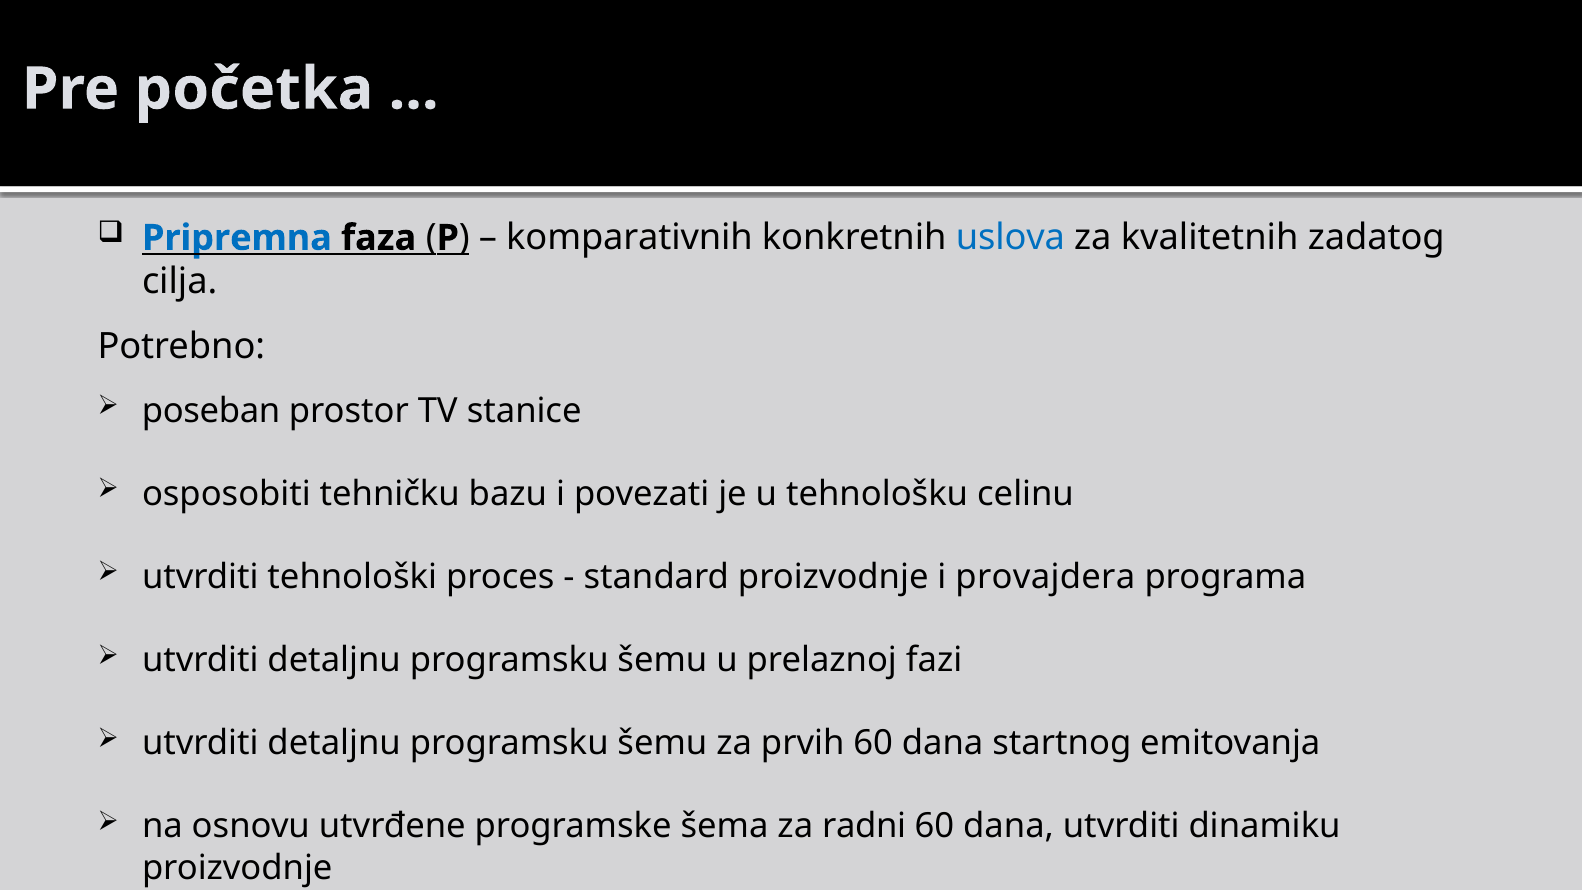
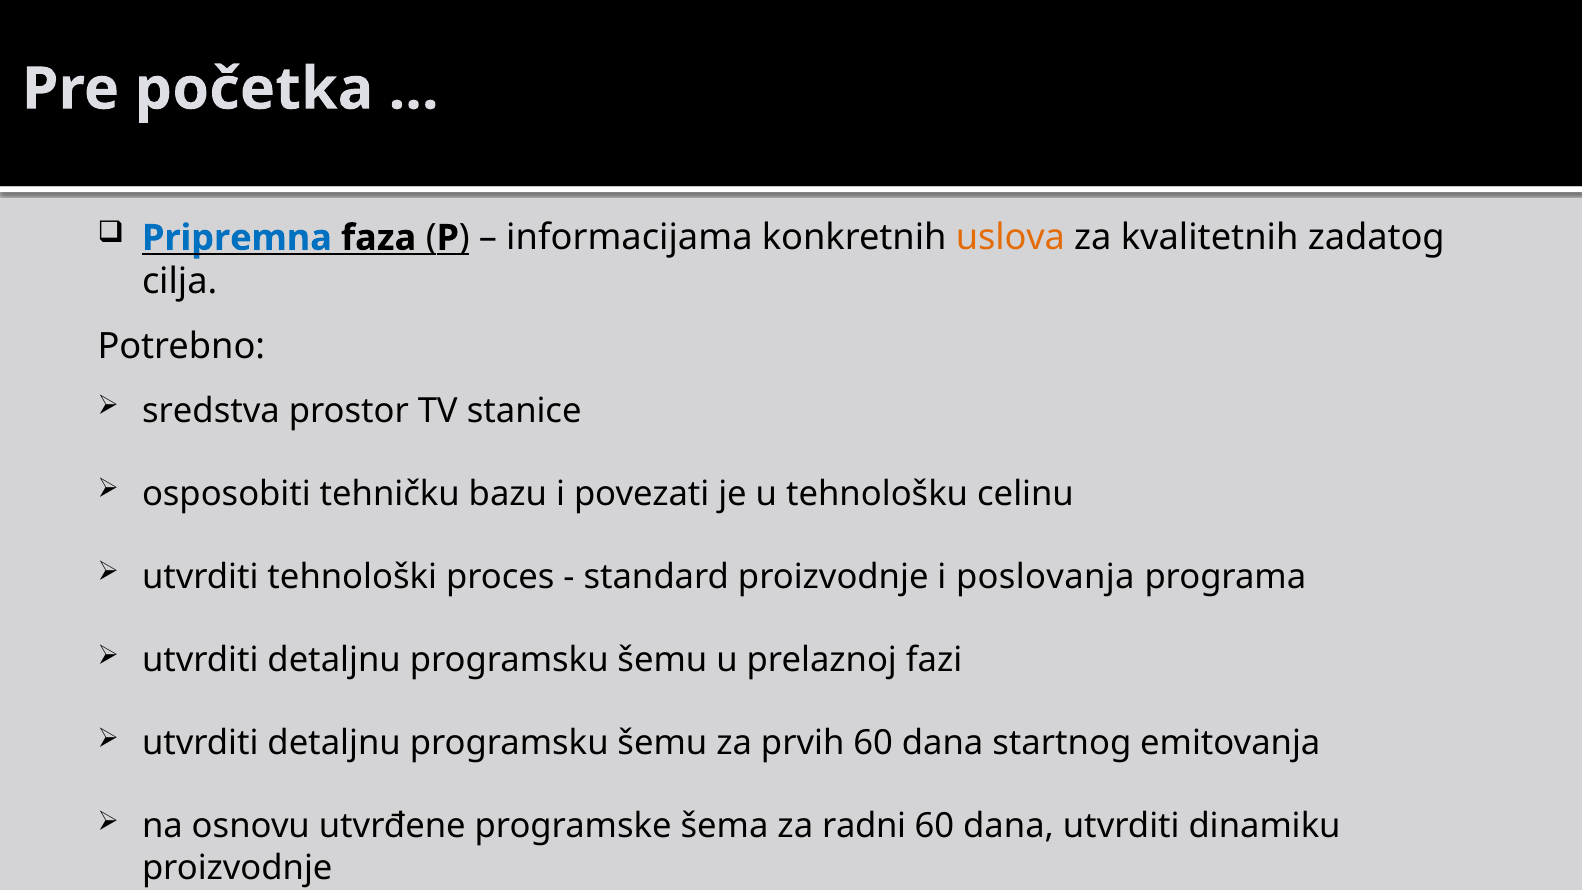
komparativnih: komparativnih -> informacijama (629, 238)
uslova colour: blue -> orange (1010, 238)
poseban: poseban -> sredstva (211, 411)
provajdera: provajdera -> poslovanja (1045, 577)
